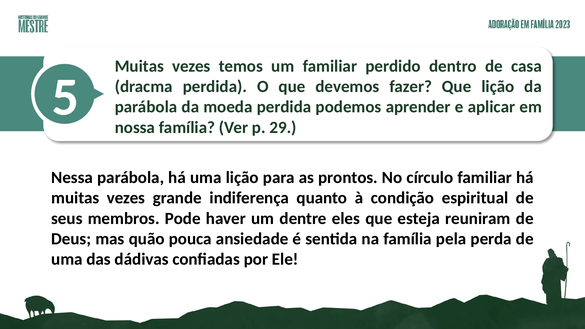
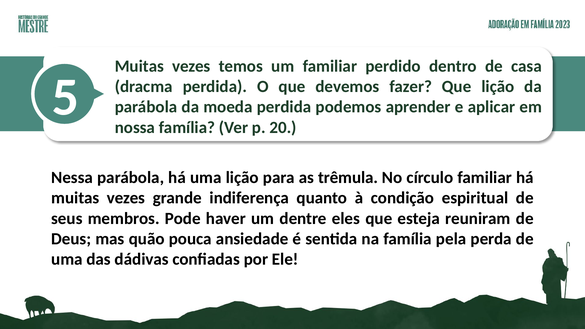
29: 29 -> 20 (283, 128)
prontos: prontos -> trêmula (348, 177)
